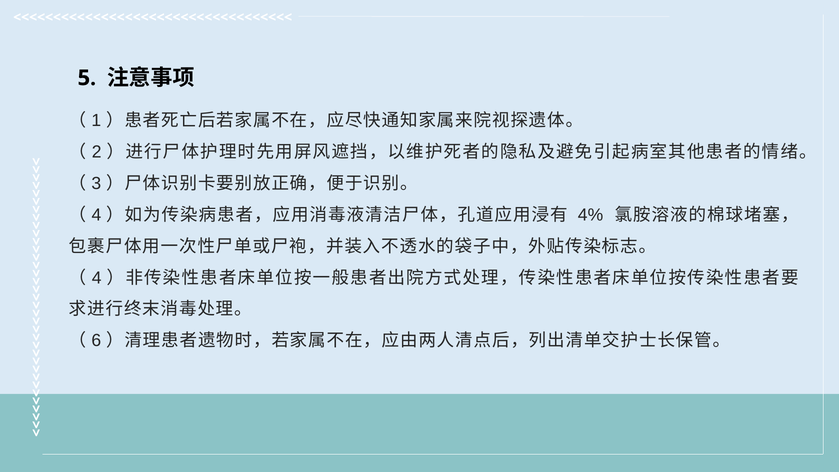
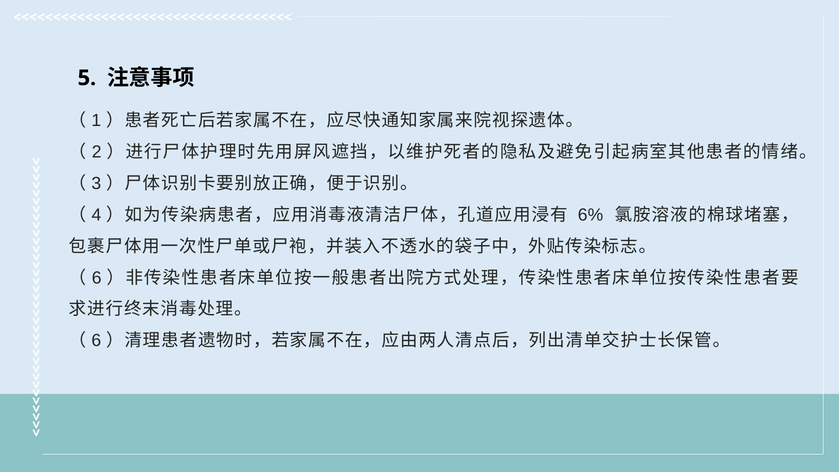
4%: 4% -> 6% (591, 215)
4: 4 -> 6 (97, 278)
